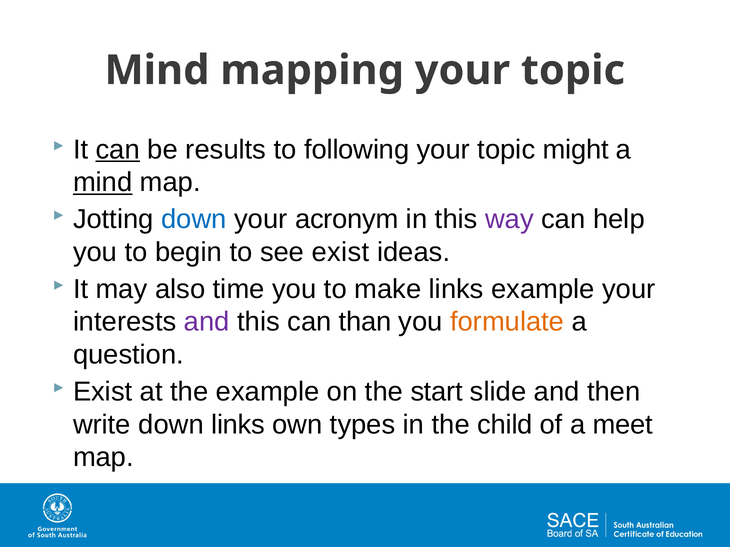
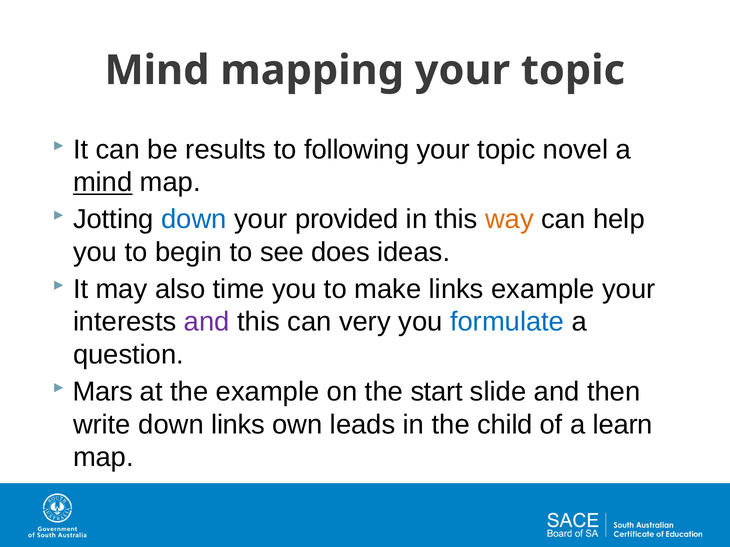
can underline: present -> none (118, 150)
might: might -> novel (576, 150)
acronym: acronym -> provided (347, 220)
way colour: purple -> orange (509, 220)
see exist: exist -> does (341, 252)
than: than -> very (365, 322)
formulate colour: orange -> blue (507, 322)
Exist: Exist -> Mars (103, 392)
types: types -> leads (363, 425)
meet: meet -> learn (623, 425)
